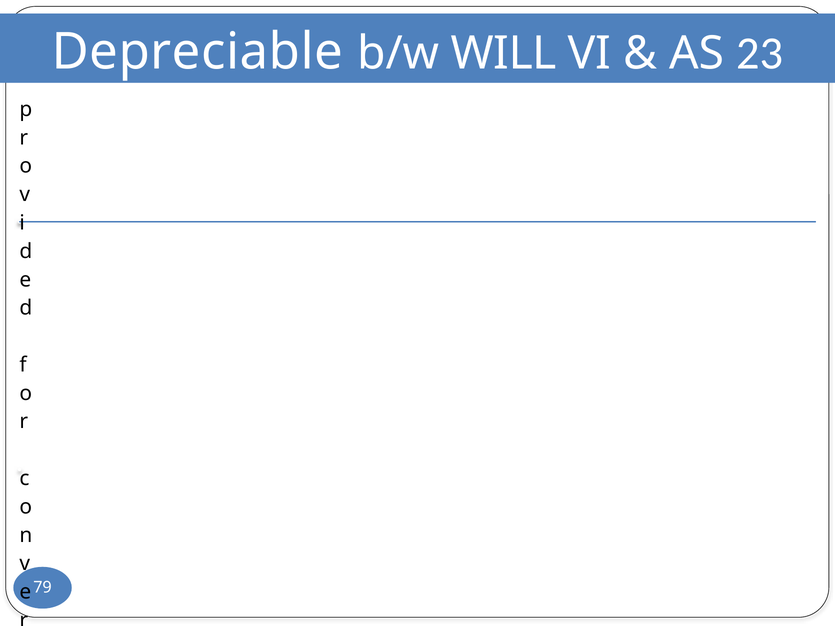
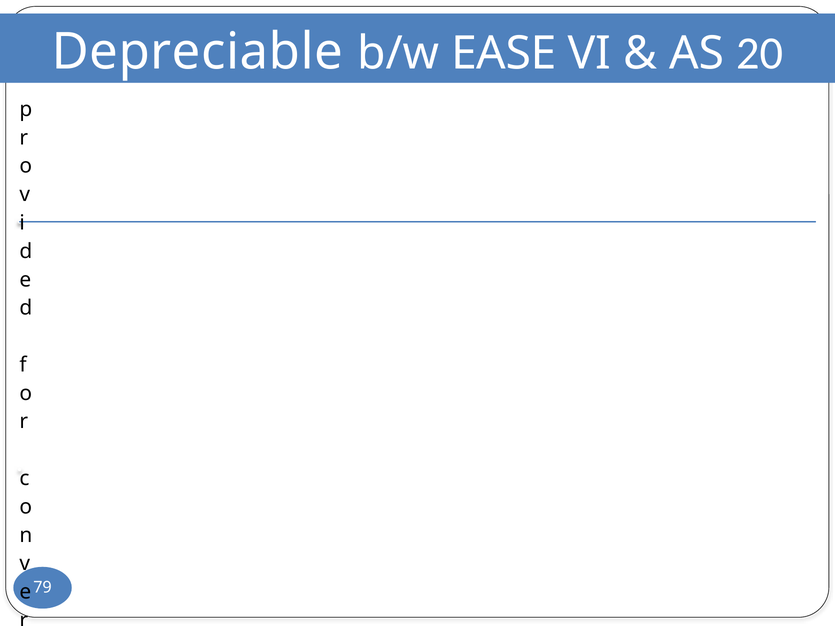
WILL: WILL -> EASE (504, 53)
23: 23 -> 20 (760, 53)
